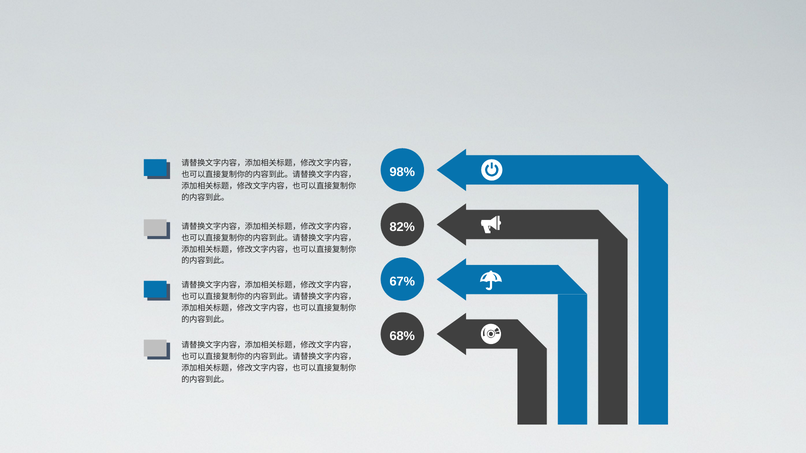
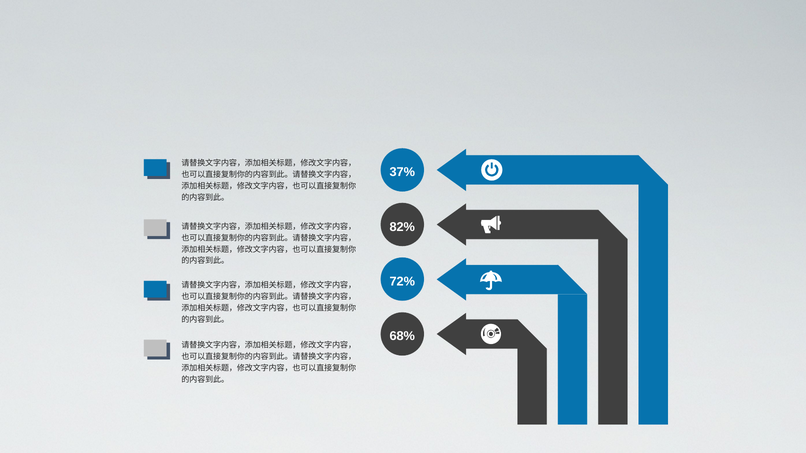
98%: 98% -> 37% (402, 172)
67%: 67% -> 72% (402, 282)
